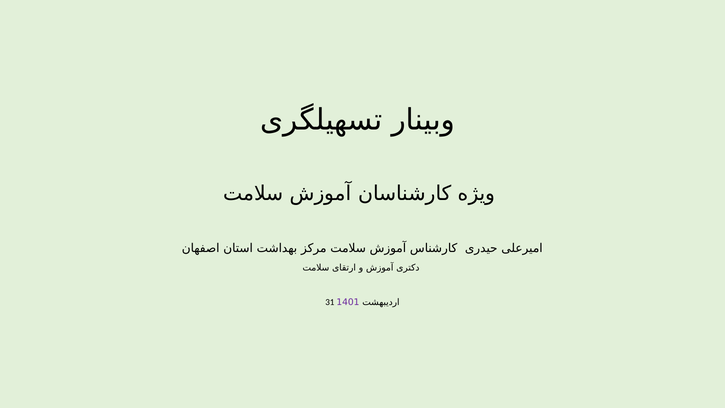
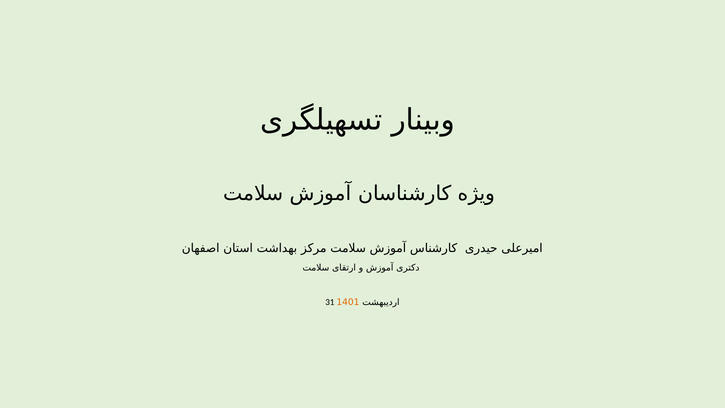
1401 colour: purple -> orange (348, 302)
